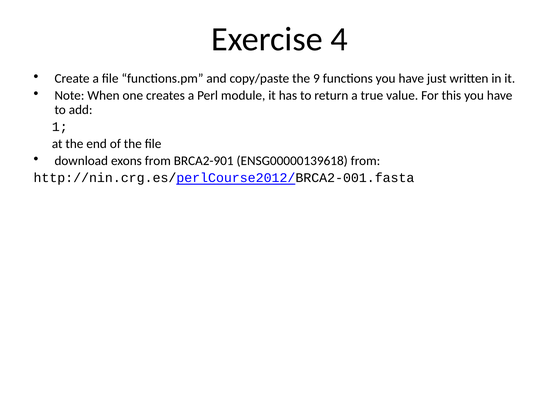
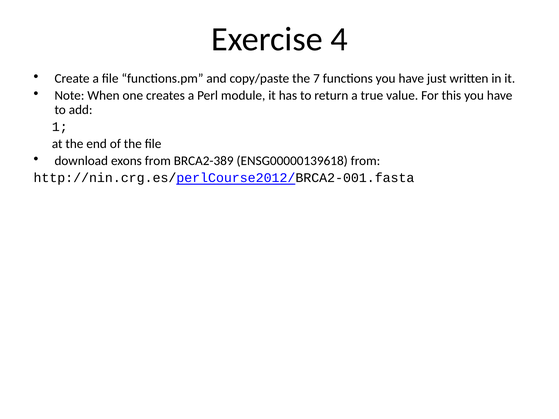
9: 9 -> 7 (316, 79)
BRCA2-901: BRCA2-901 -> BRCA2-389 (204, 161)
